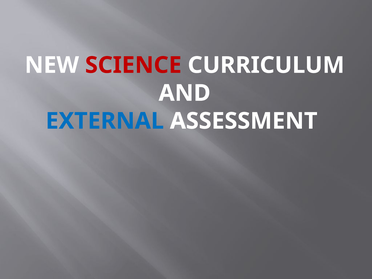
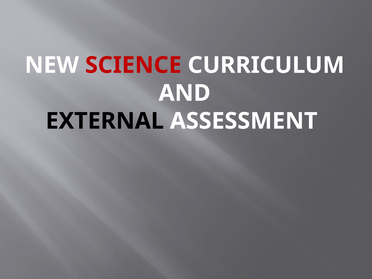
EXTERNAL colour: blue -> black (105, 121)
